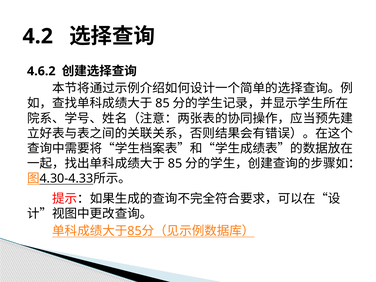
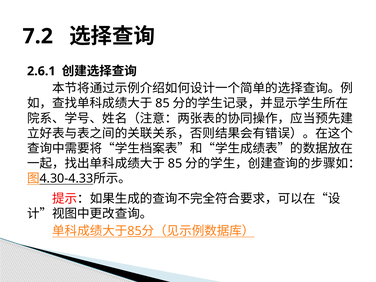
4.2: 4.2 -> 7.2 (38, 36)
4.6.2: 4.6.2 -> 2.6.1 (41, 71)
